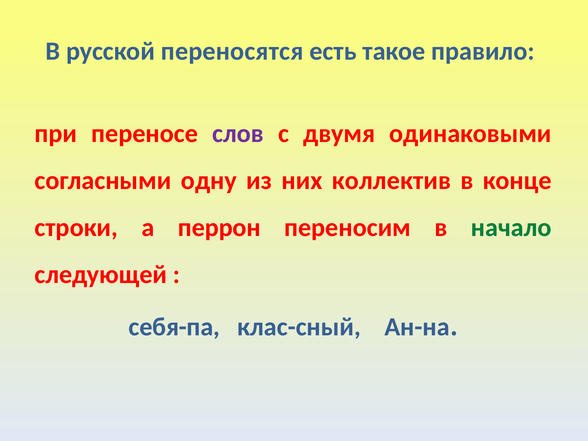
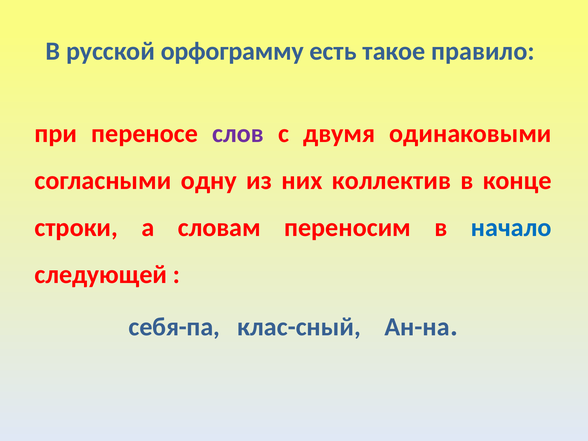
переносятся: переносятся -> орфограмму (232, 51)
перрон: перрон -> словам (219, 228)
начало colour: green -> blue (511, 228)
